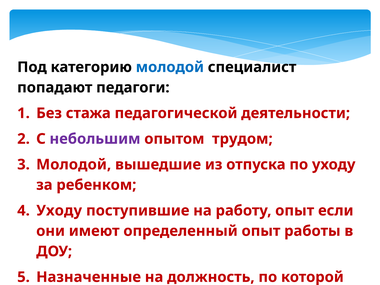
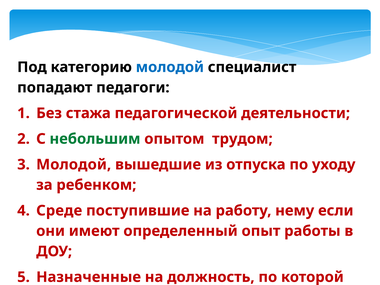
небольшим colour: purple -> green (95, 139)
Уходу: Уходу -> Среде (59, 211)
работу опыт: опыт -> нему (295, 211)
